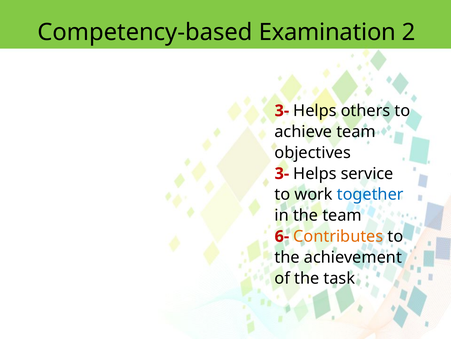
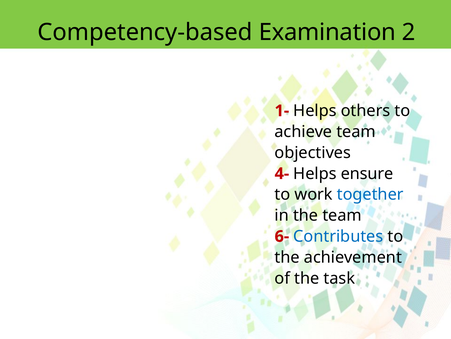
3-: 3- -> 1- (282, 111)
3-: 3- -> 4- (282, 173)
service: service -> ensure (367, 173)
Contributes colour: orange -> blue (338, 236)
